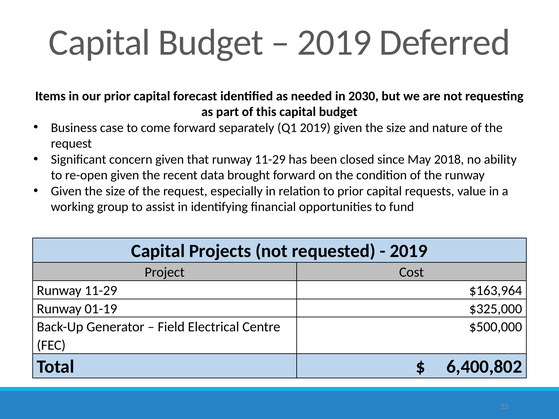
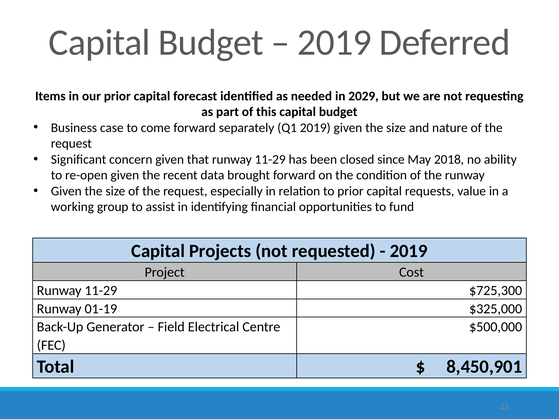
2030: 2030 -> 2029 (363, 96)
$163,964: $163,964 -> $725,300 (496, 291)
6,400,802: 6,400,802 -> 8,450,901 (484, 367)
